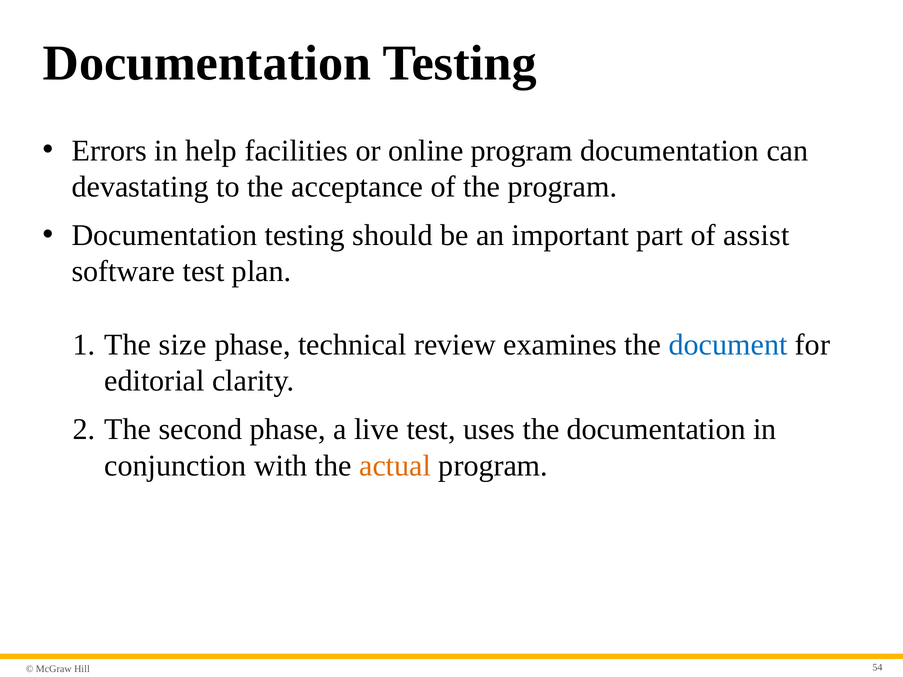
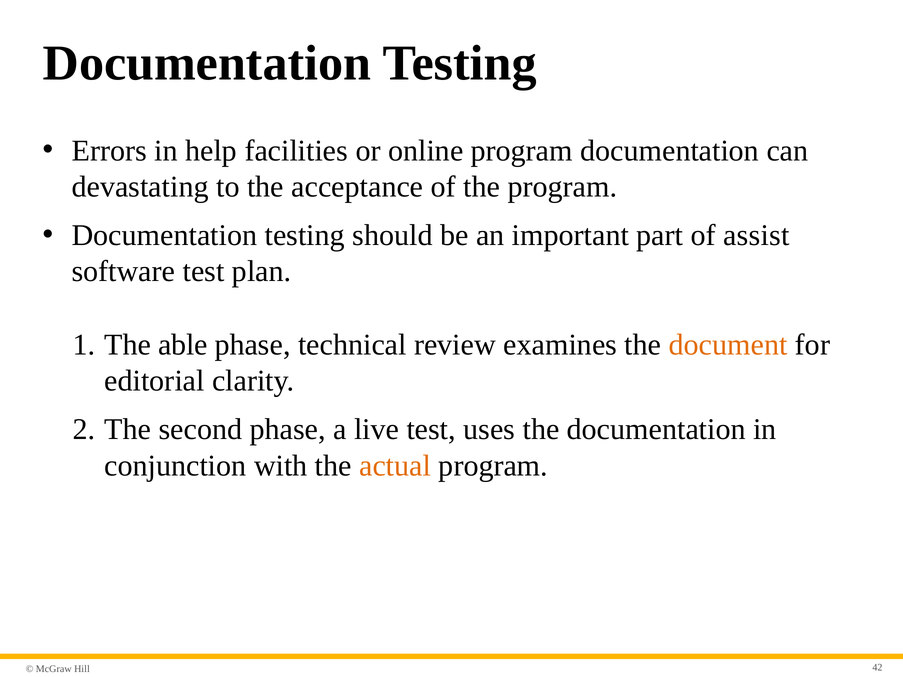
size: size -> able (183, 345)
document colour: blue -> orange (728, 345)
54: 54 -> 42 (877, 668)
